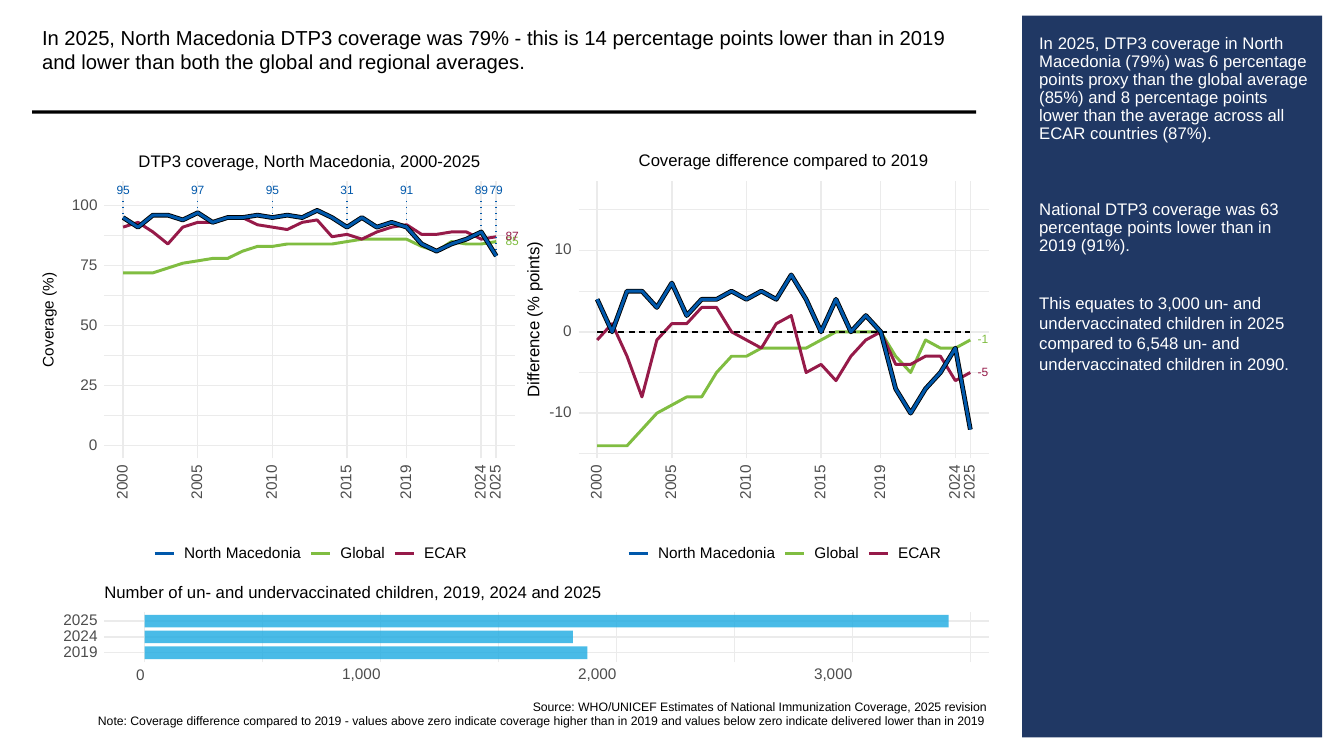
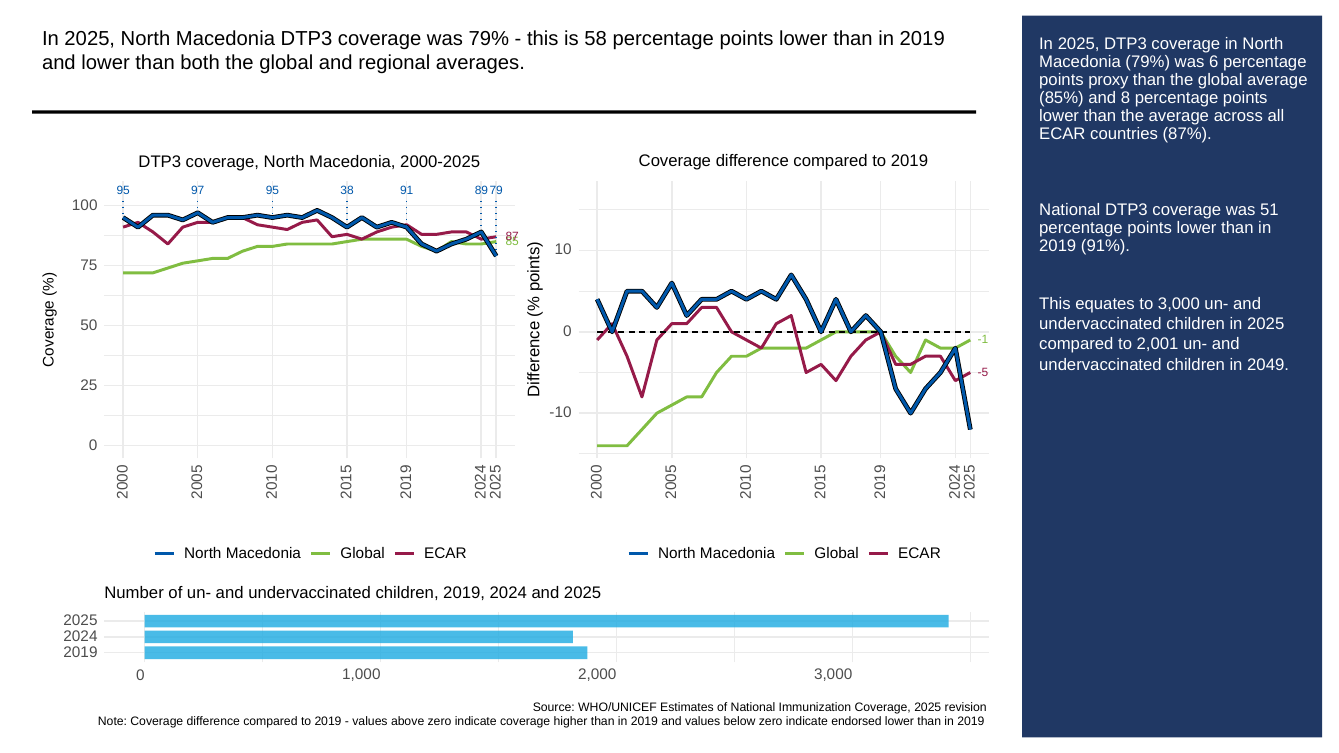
14: 14 -> 58 (596, 39)
31: 31 -> 38 (347, 191)
63: 63 -> 51 (1269, 210)
6,548: 6,548 -> 2,001 (1158, 345)
2090: 2090 -> 2049 (1268, 365)
delivered: delivered -> endorsed (856, 721)
